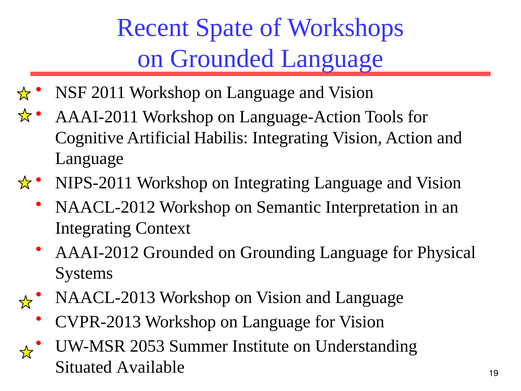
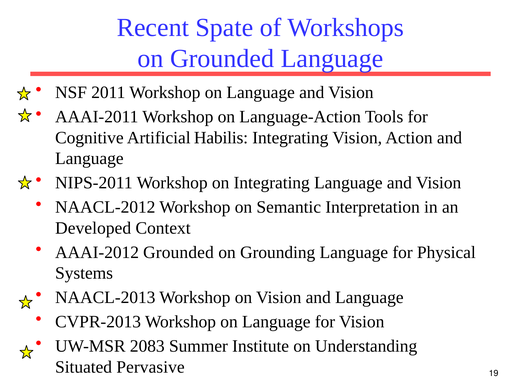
Integrating: Integrating -> Developed (93, 228)
2053: 2053 -> 2083 (147, 346)
Available: Available -> Pervasive (151, 367)
